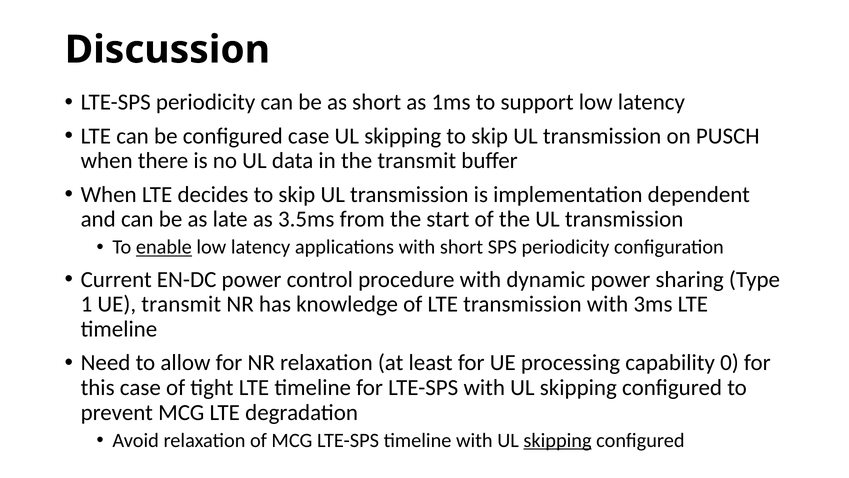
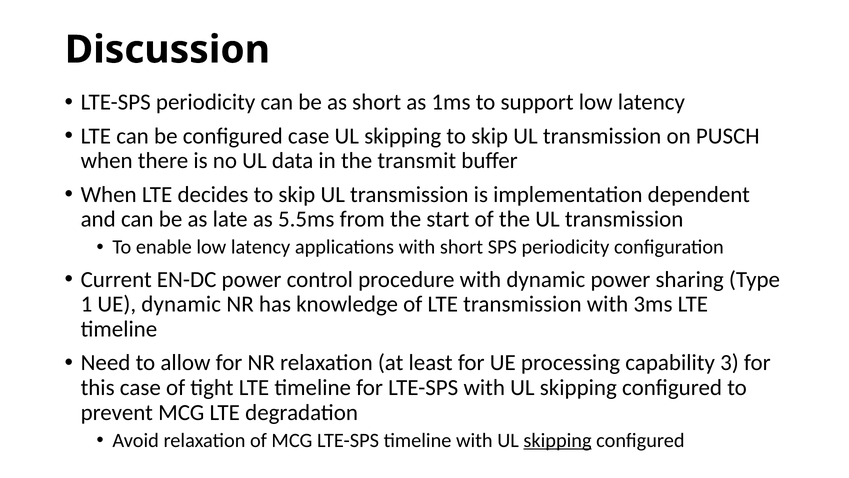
3.5ms: 3.5ms -> 5.5ms (306, 219)
enable underline: present -> none (164, 247)
UE transmit: transmit -> dynamic (181, 304)
0: 0 -> 3 (729, 362)
